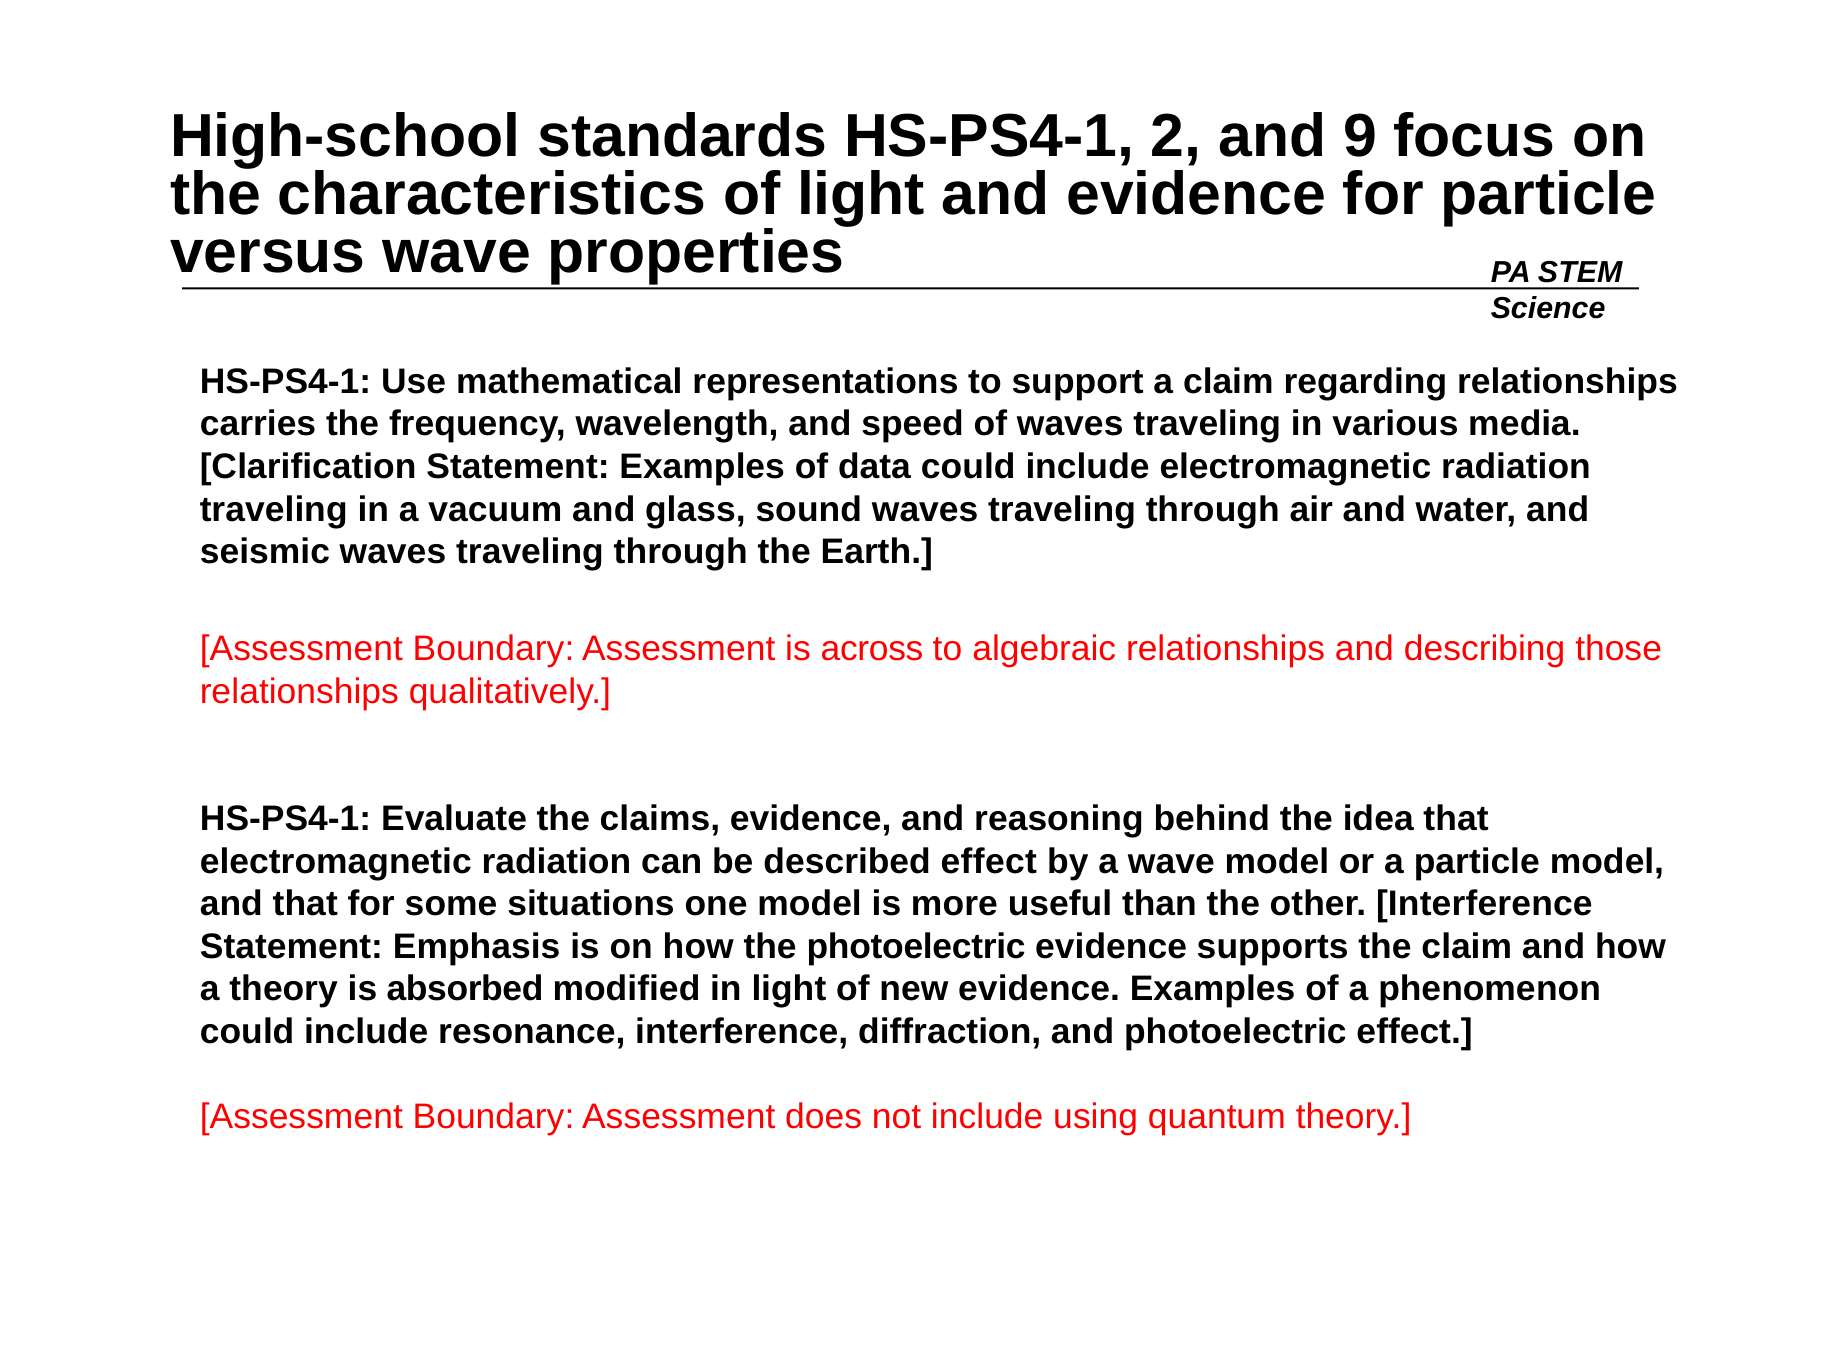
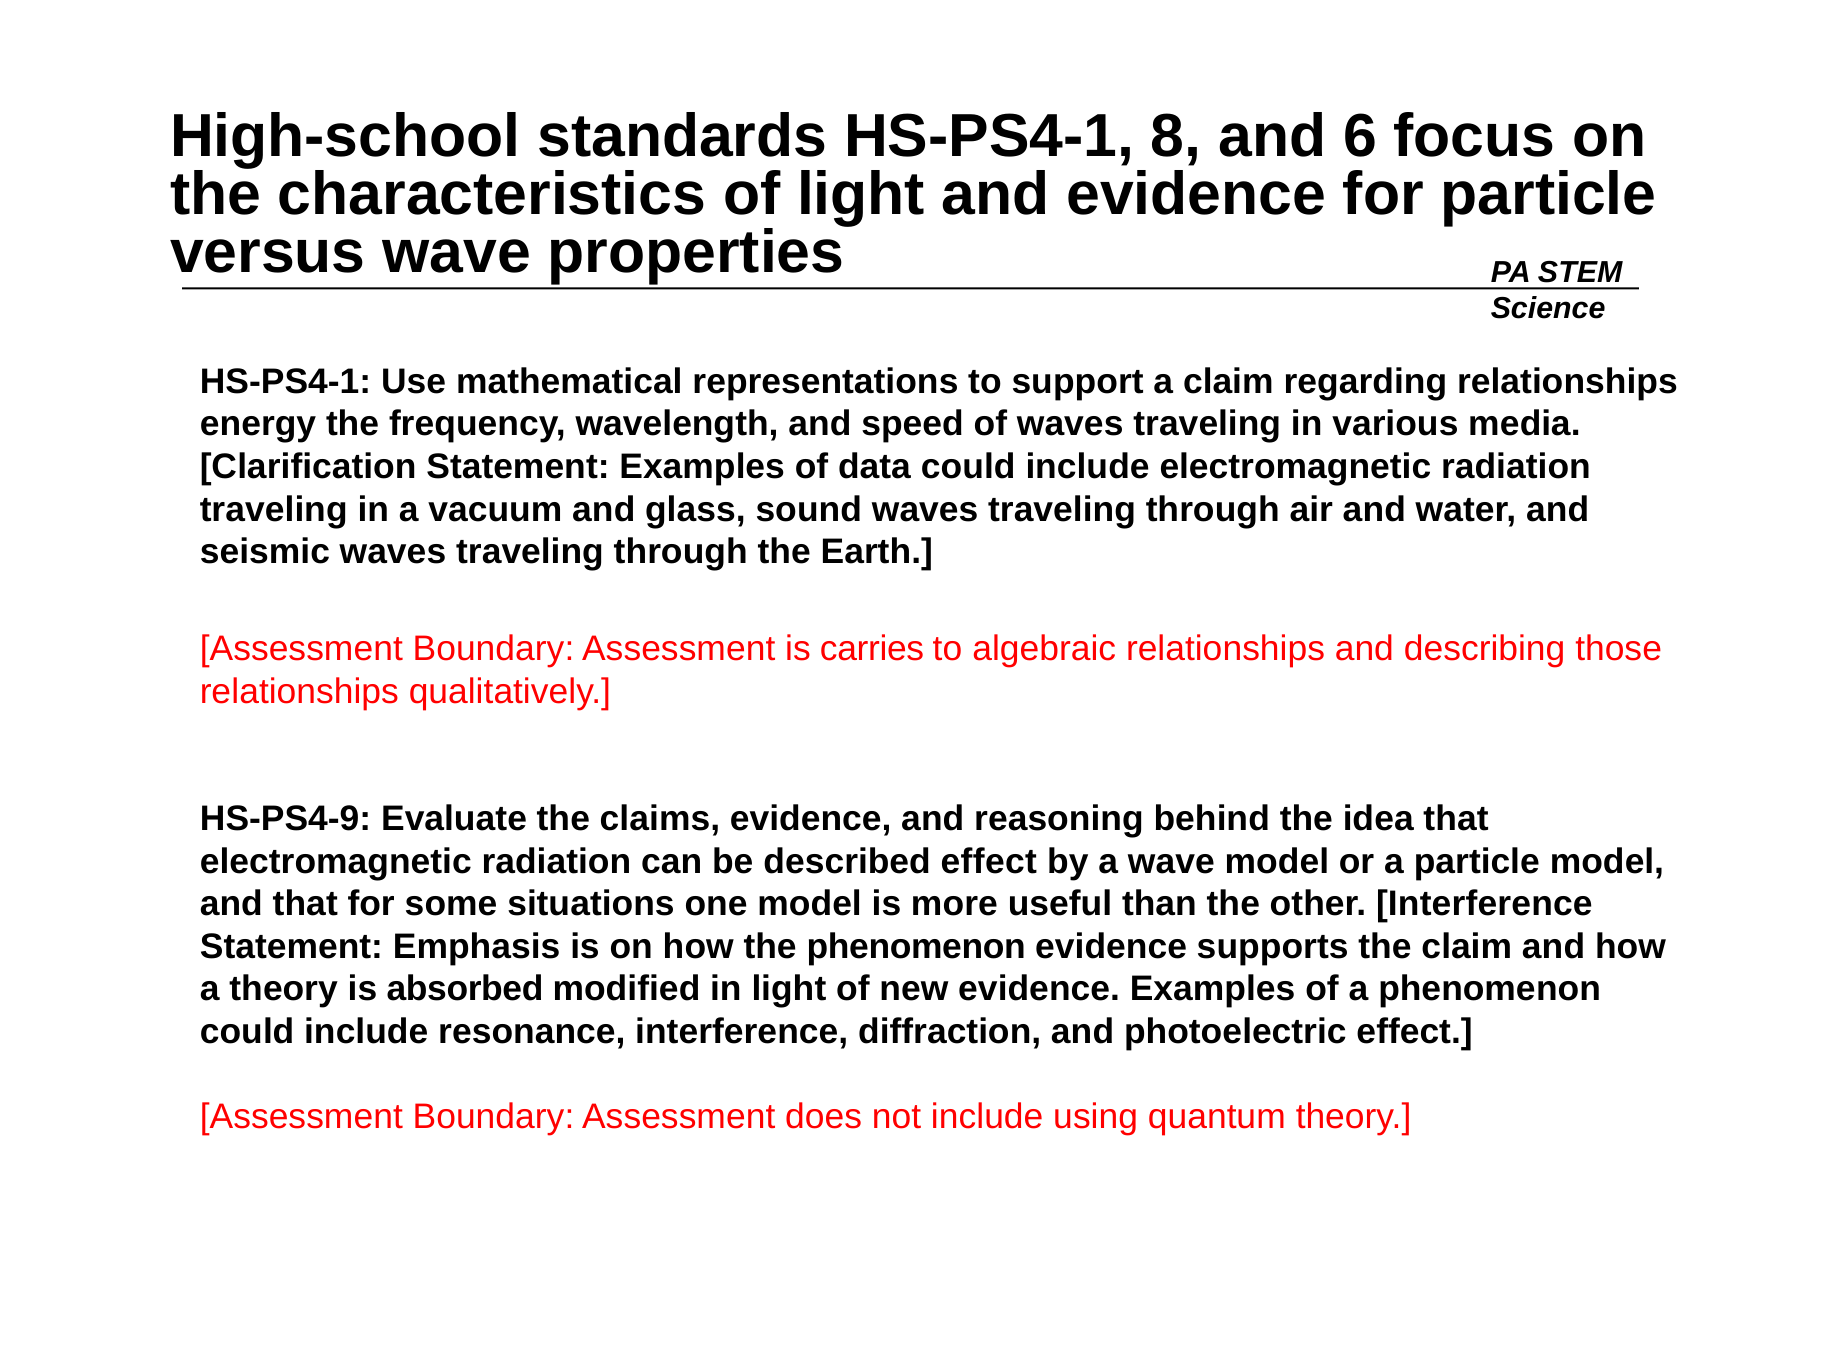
2: 2 -> 8 (1176, 136)
9: 9 -> 6 (1360, 136)
carries: carries -> energy (258, 424)
across: across -> carries (872, 649)
HS-PS4-1: HS-PS4-1 -> HS-PS4-9 (286, 819)
the photoelectric: photoelectric -> phenomenon (916, 946)
